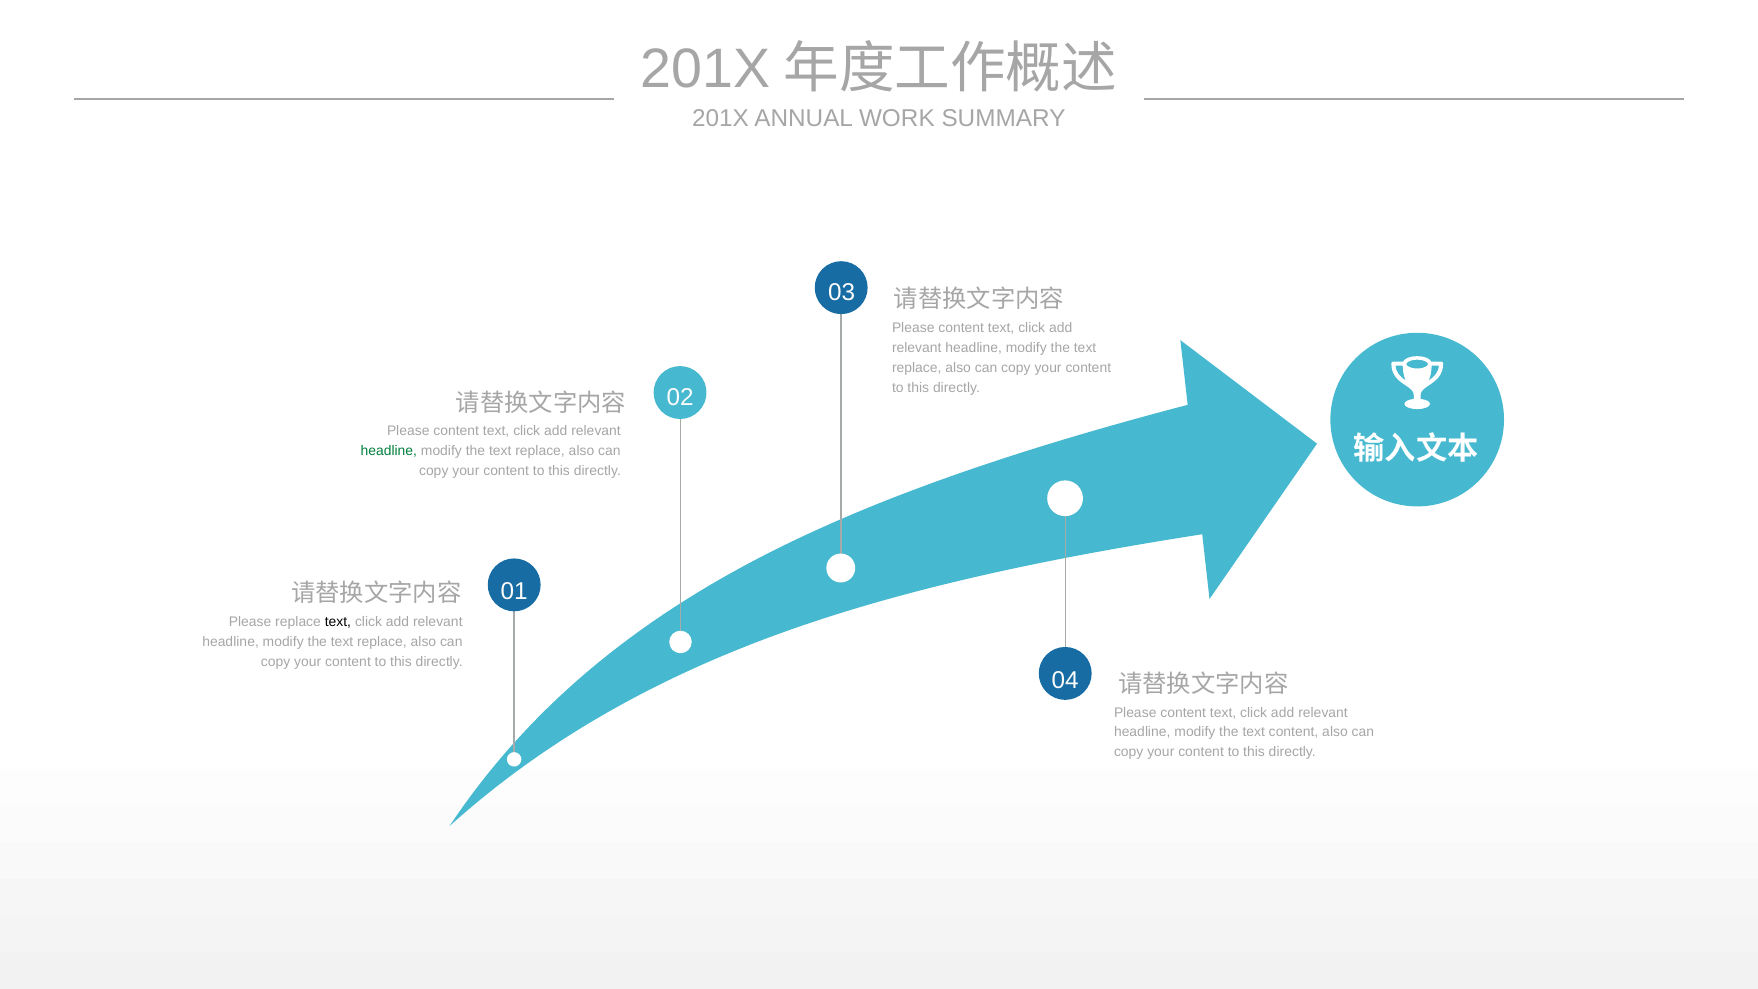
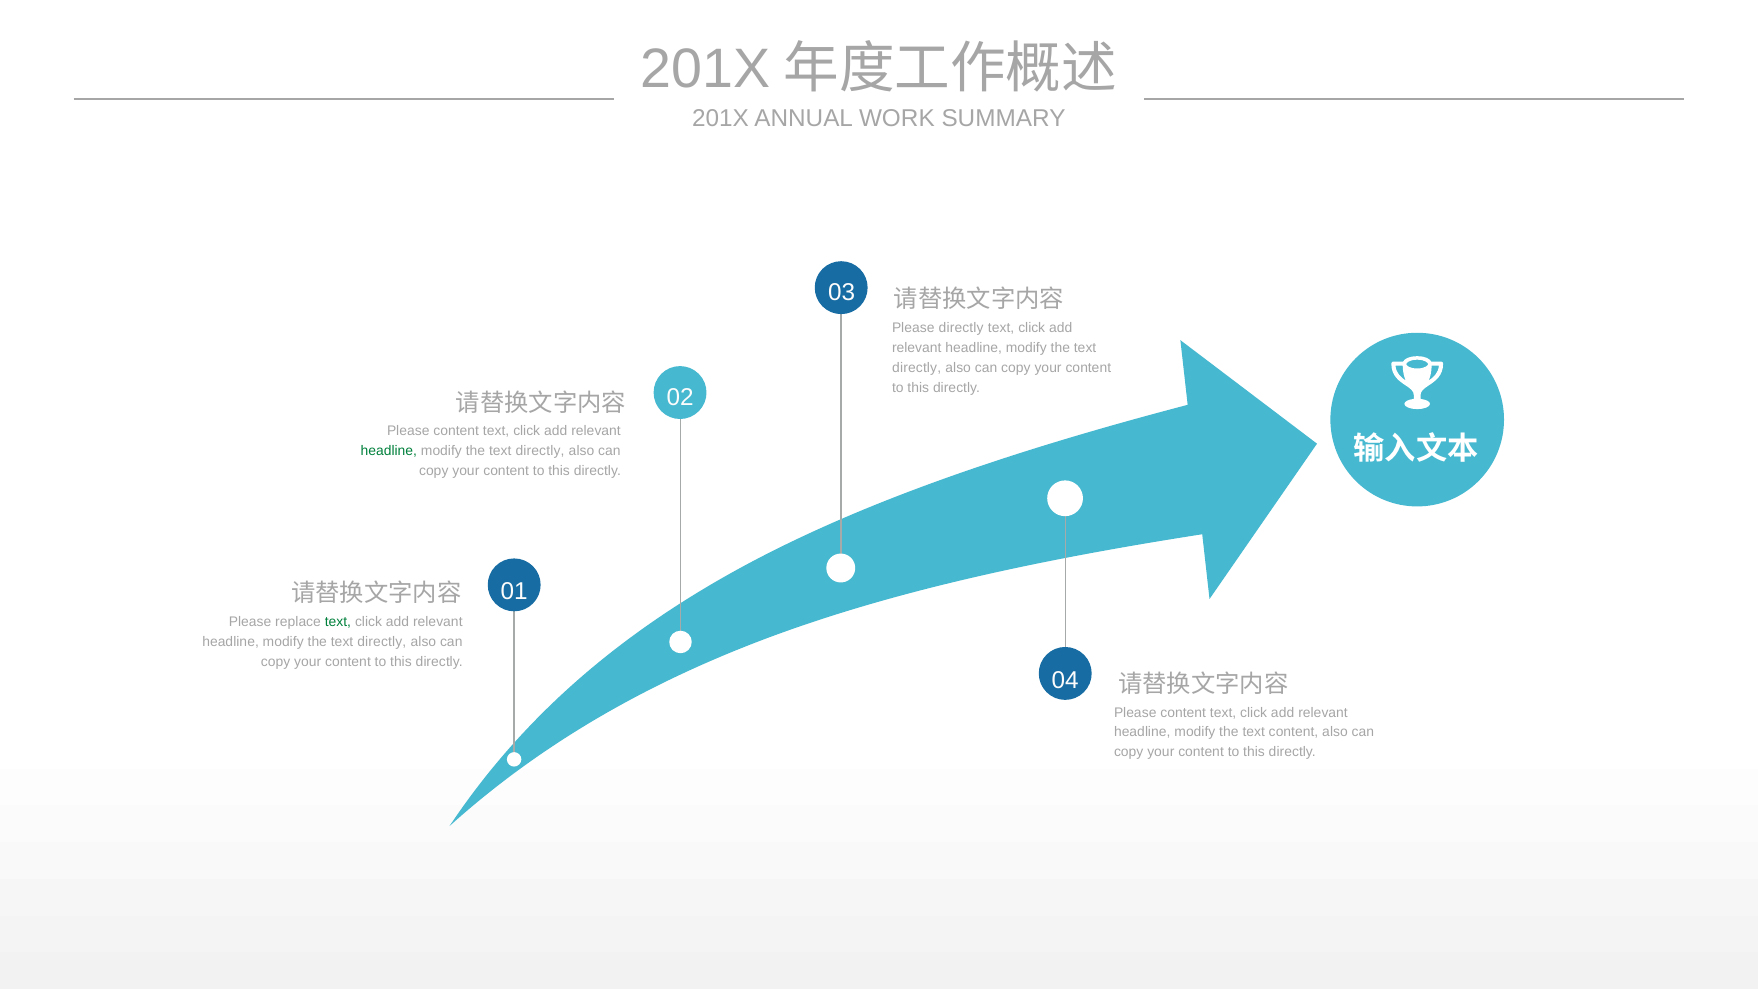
content: content -> directly (961, 328)
replace: replace -> directly (917, 368)
replace: replace -> directly (540, 451)
text colour: black -> green (338, 622)
replace: replace -> directly (382, 641)
